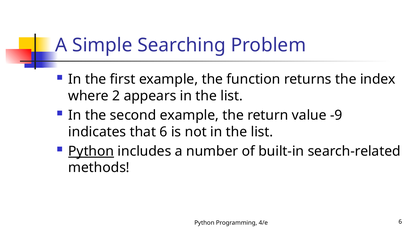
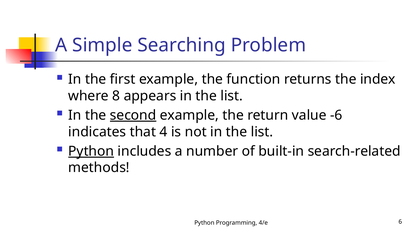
2: 2 -> 8 (116, 96)
second underline: none -> present (133, 115)
-9: -9 -> -6 (336, 115)
that 6: 6 -> 4 (164, 132)
